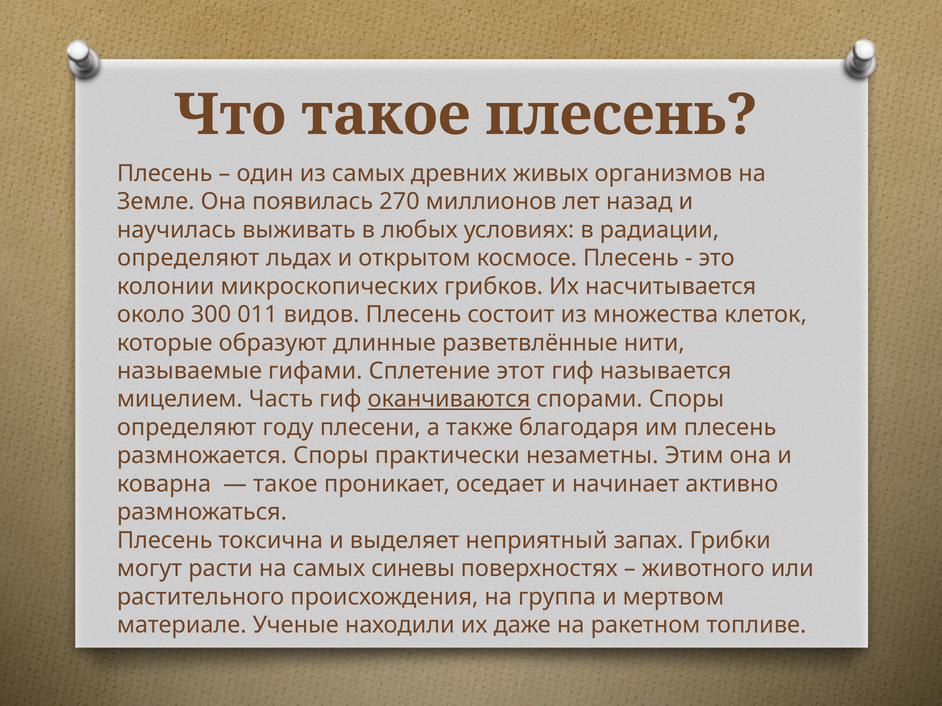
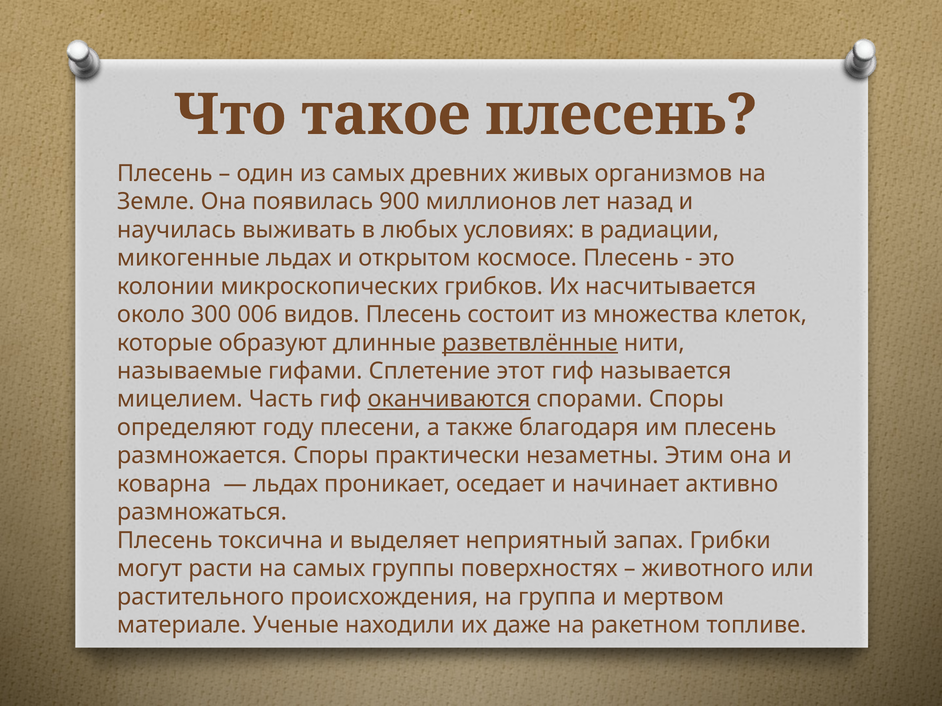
270: 270 -> 900 (399, 202)
определяют: определяют -> микогенные (188, 258)
011: 011 -> 006 (257, 315)
разветвлённые underline: none -> present (530, 343)
такое: такое -> льдах (286, 484)
синевы: синевы -> группы (413, 569)
